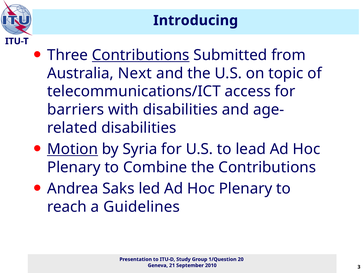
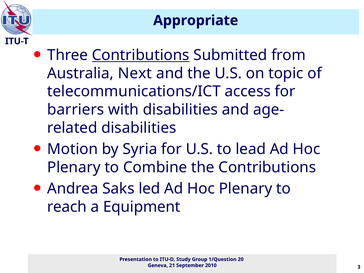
Introducing: Introducing -> Appropriate (196, 20)
Motion underline: present -> none (73, 149)
Guidelines: Guidelines -> Equipment (142, 207)
